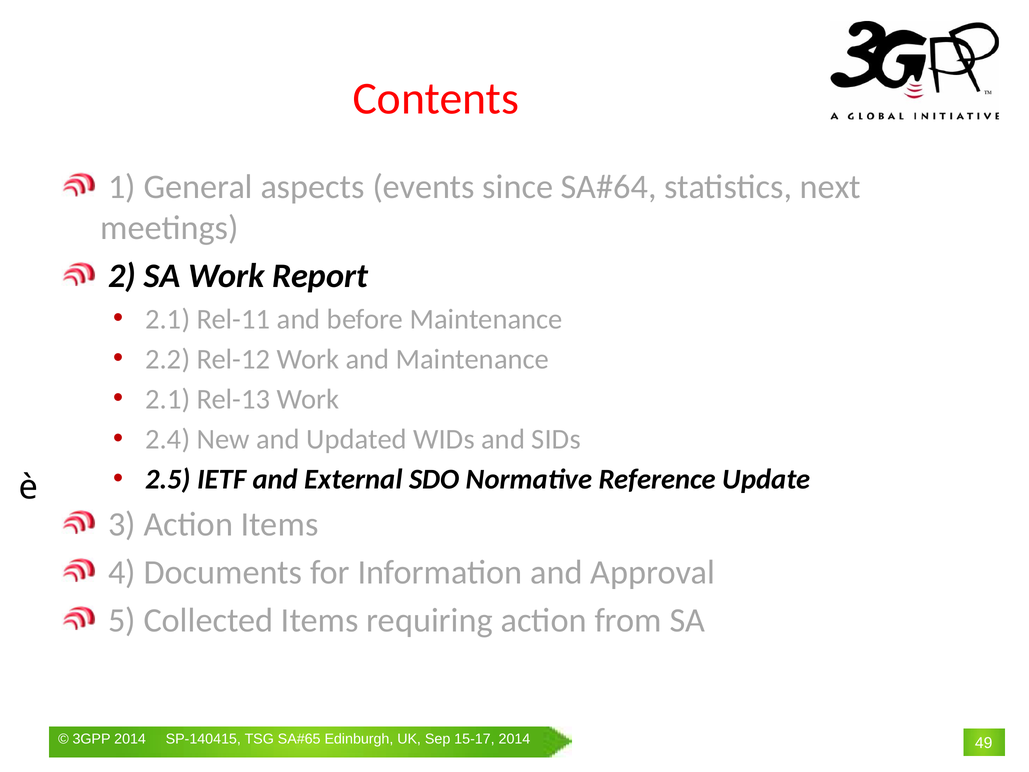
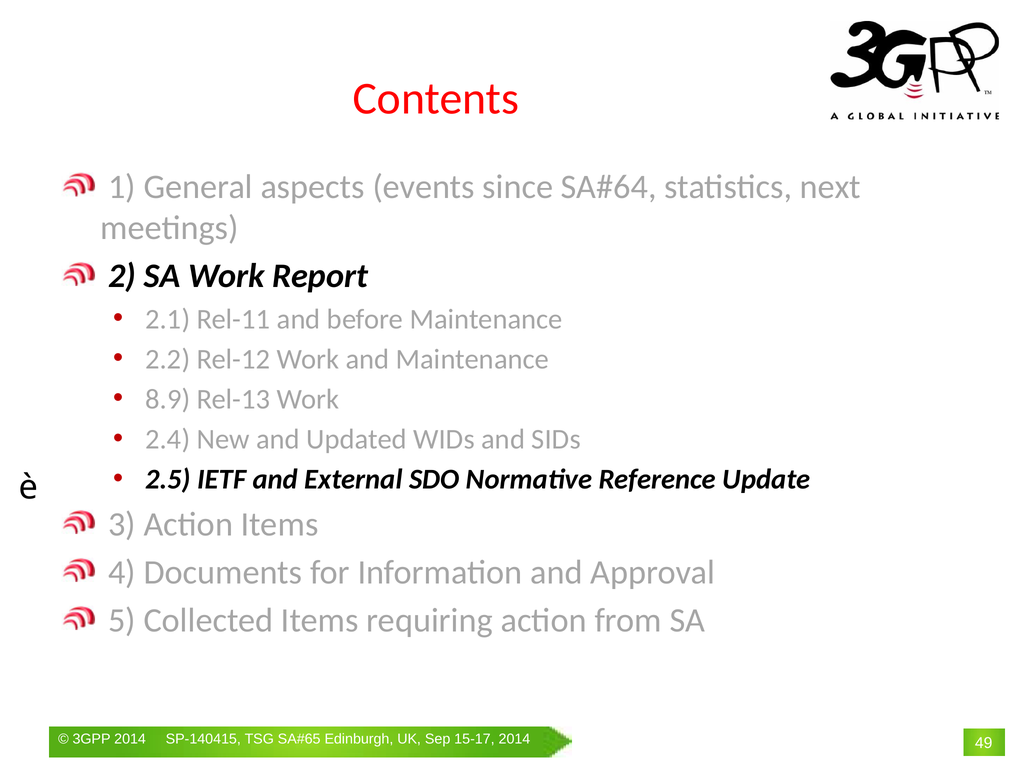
2.1: 2.1 -> 8.9 (168, 399)
